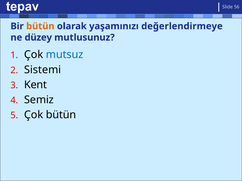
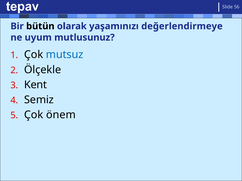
bütün colour: orange -> black (40, 26)
düzey: düzey -> uyum (38, 38)
Sistemi: Sistemi -> Ölçekle (43, 70)
Çok bütün: bütün -> önem (61, 115)
